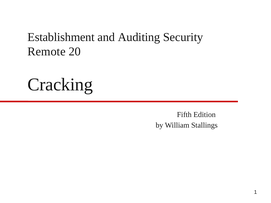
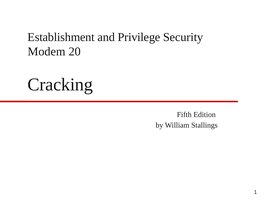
Auditing: Auditing -> Privilege (139, 37)
Remote: Remote -> Modem (47, 52)
